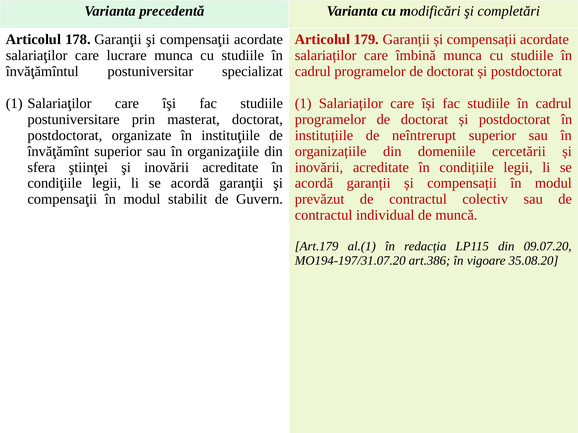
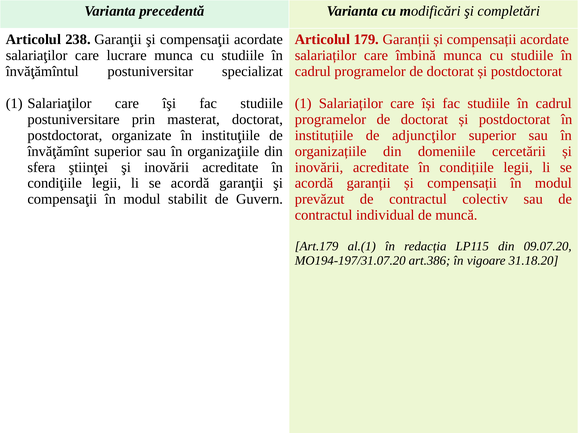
178: 178 -> 238 (78, 39)
neîntrerupt: neîntrerupt -> adjuncţilor (424, 135)
35.08.20: 35.08.20 -> 31.18.20 (534, 261)
